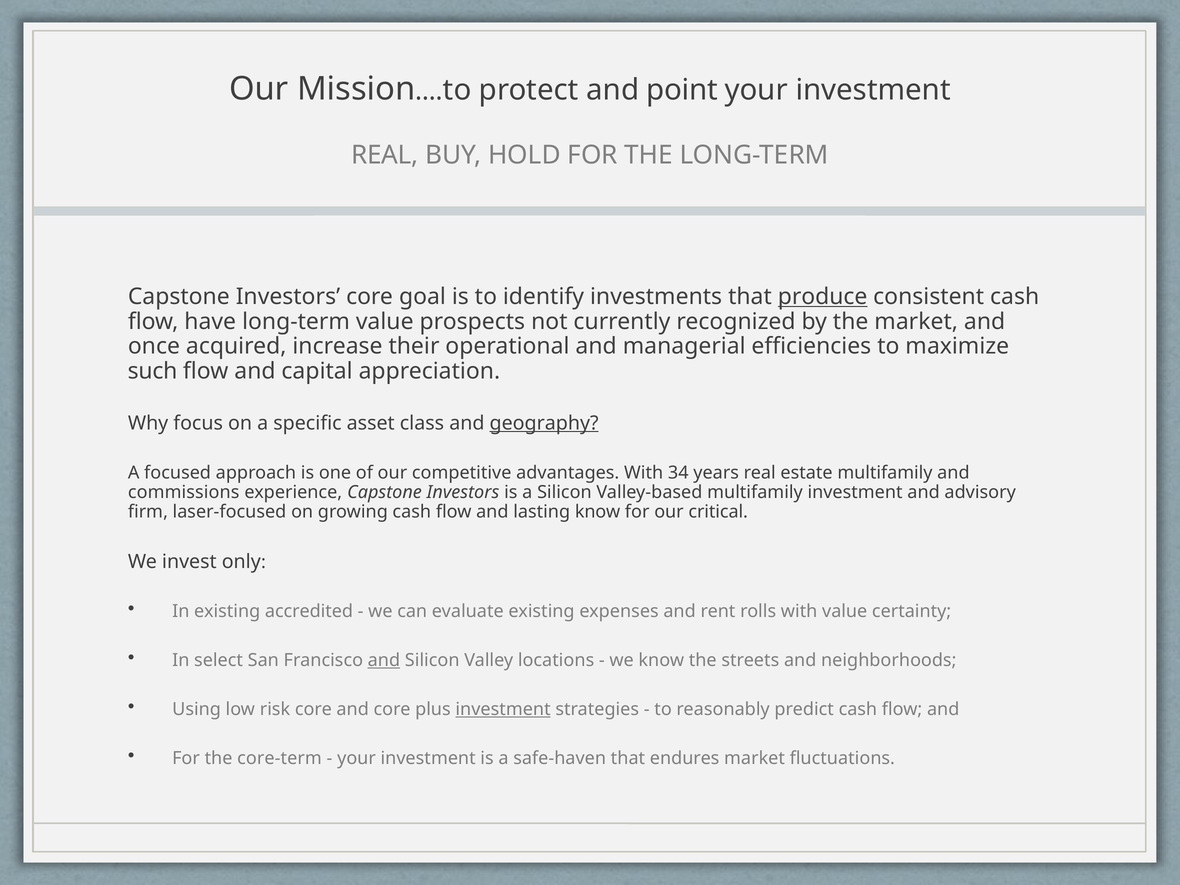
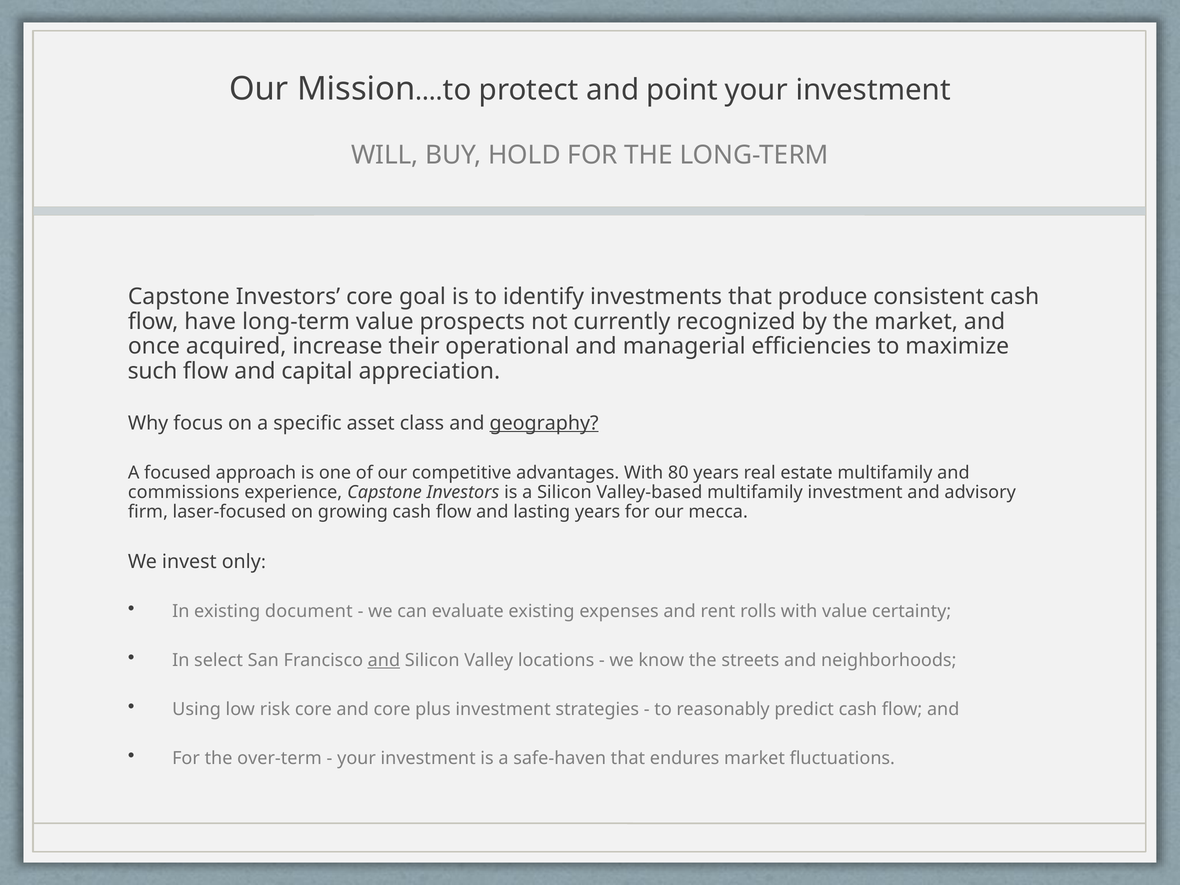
REAL: REAL -> WILL (385, 155)
produce underline: present -> none (823, 297)
34: 34 -> 80 (678, 473)
lasting know: know -> years (598, 512)
critical: critical -> mecca (718, 512)
accredited: accredited -> document (309, 611)
investment underline: present -> none (503, 709)
core-term: core-term -> over-term (280, 758)
